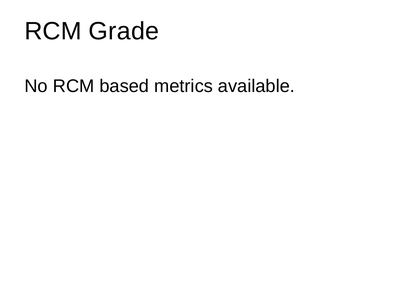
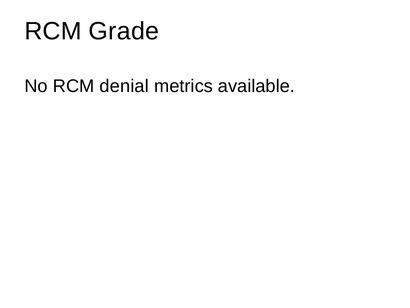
based: based -> denial (124, 86)
